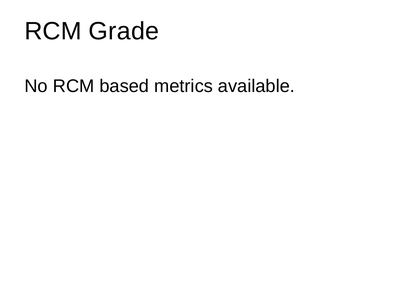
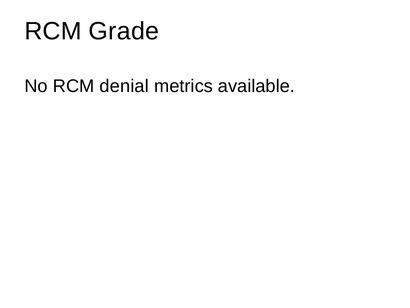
based: based -> denial (124, 86)
